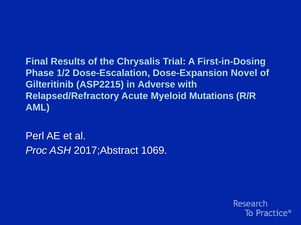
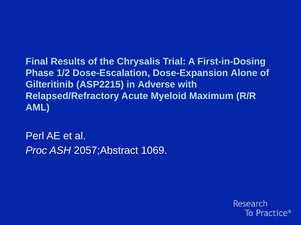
Novel: Novel -> Alone (244, 73)
Mutations: Mutations -> Maximum (211, 96)
2017;Abstract: 2017;Abstract -> 2057;Abstract (106, 151)
